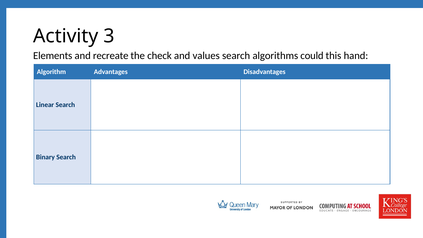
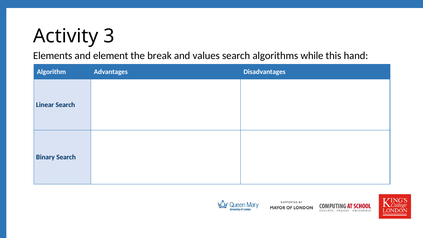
recreate: recreate -> element (111, 56)
check: check -> break (159, 56)
could: could -> while (312, 56)
